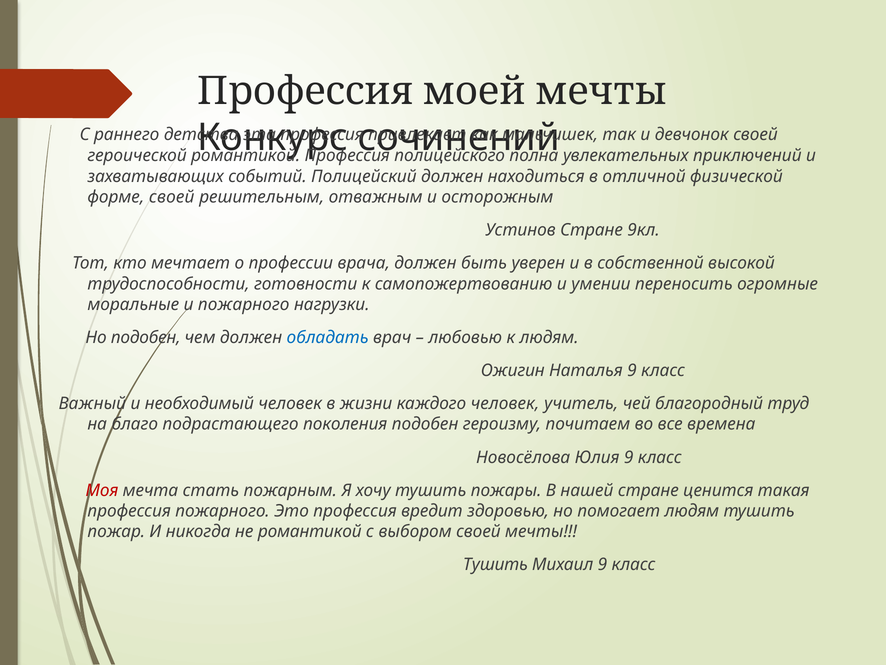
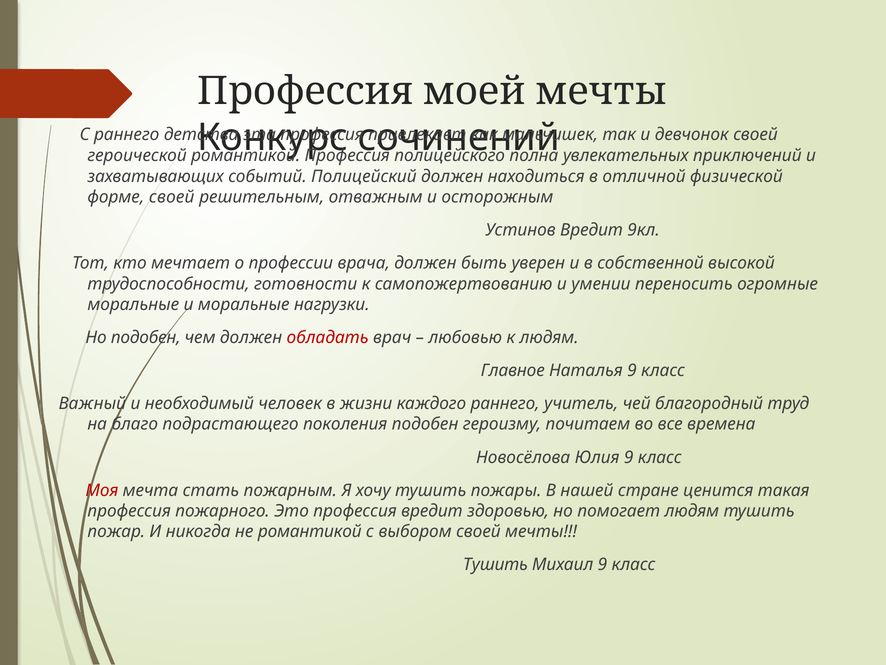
Устинов Стране: Стране -> Вредит (592, 230)
и пожарного: пожарного -> моральные (244, 304)
обладать colour: blue -> red (328, 337)
Ожигин: Ожигин -> Главное (513, 370)
каждого человек: человек -> раннего (505, 403)
